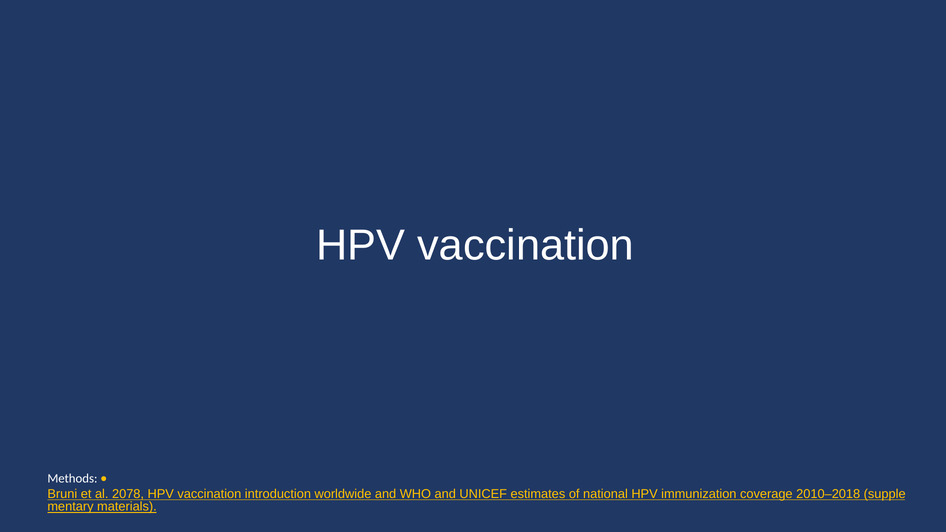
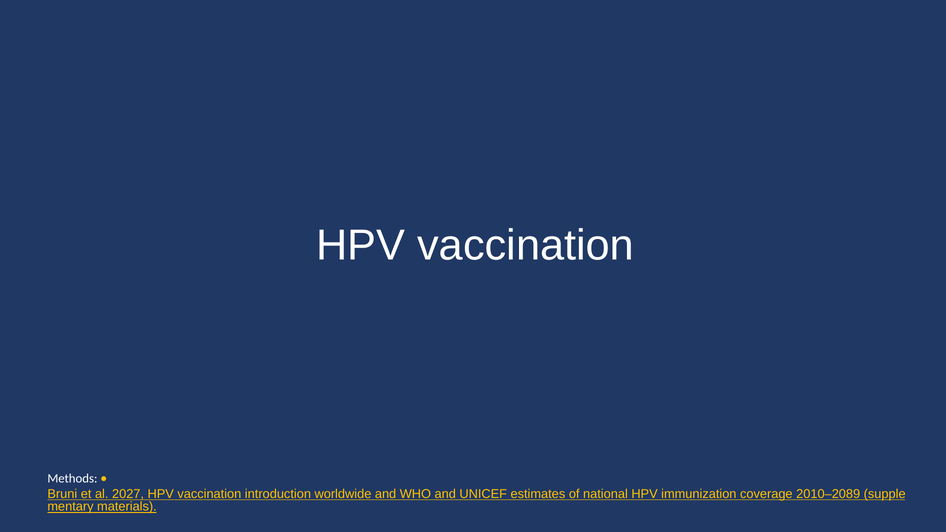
2078: 2078 -> 2027 (128, 494)
2010–2018: 2010–2018 -> 2010–2089 (828, 494)
